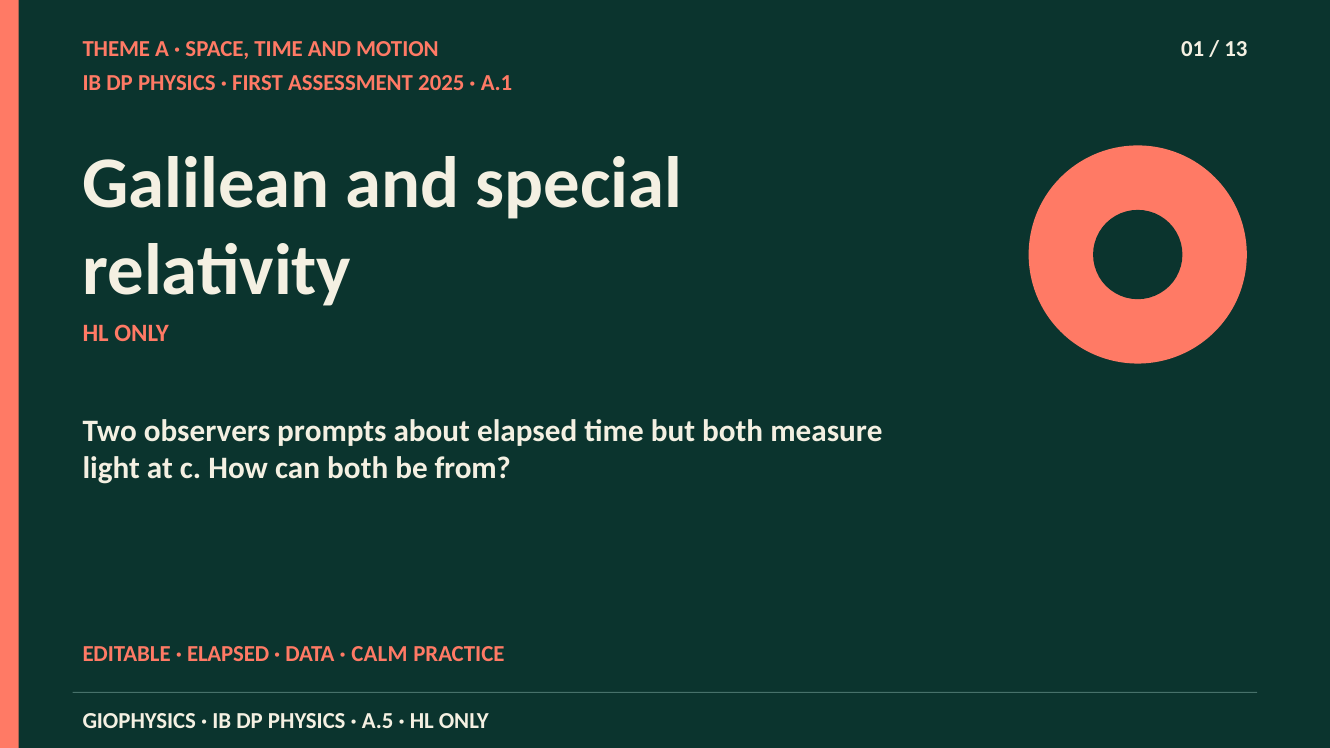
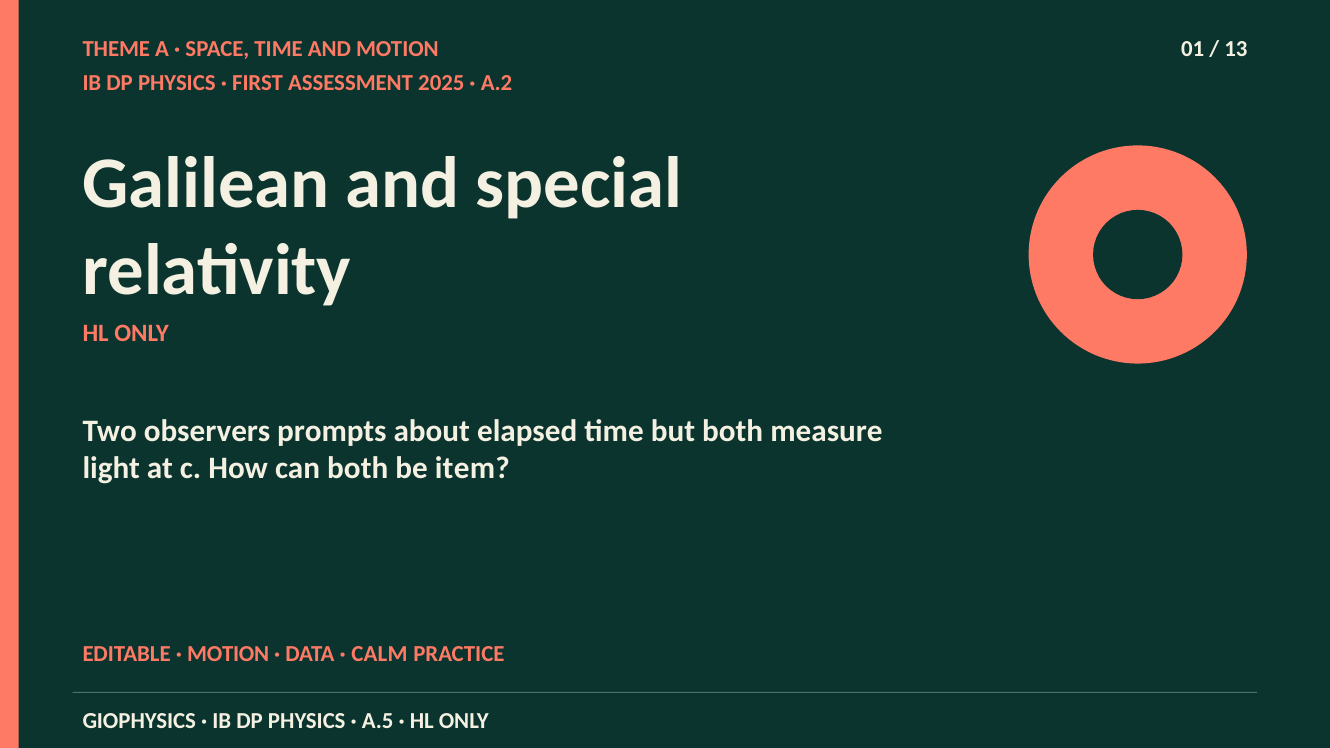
A.1: A.1 -> A.2 (497, 83)
from: from -> item (472, 468)
ELAPSED: ELAPSED -> MOTION (228, 654)
